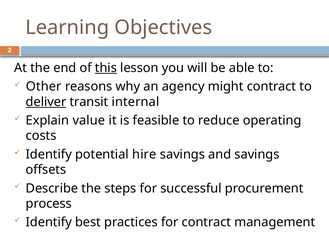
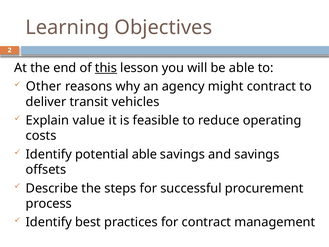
deliver underline: present -> none (46, 102)
internal: internal -> vehicles (136, 102)
potential hire: hire -> able (144, 154)
